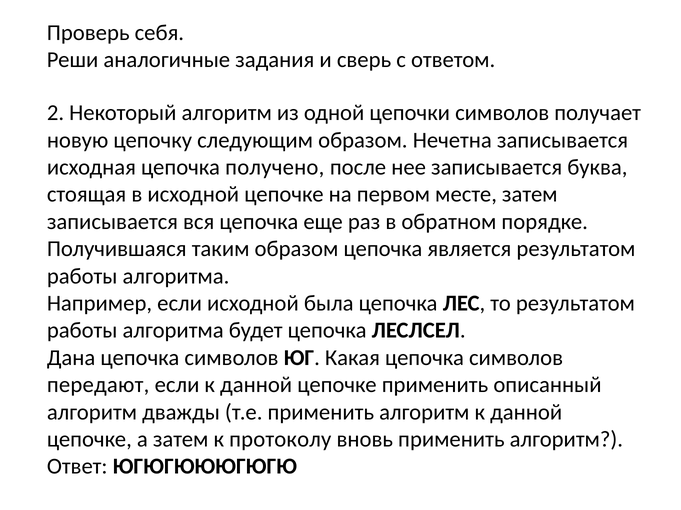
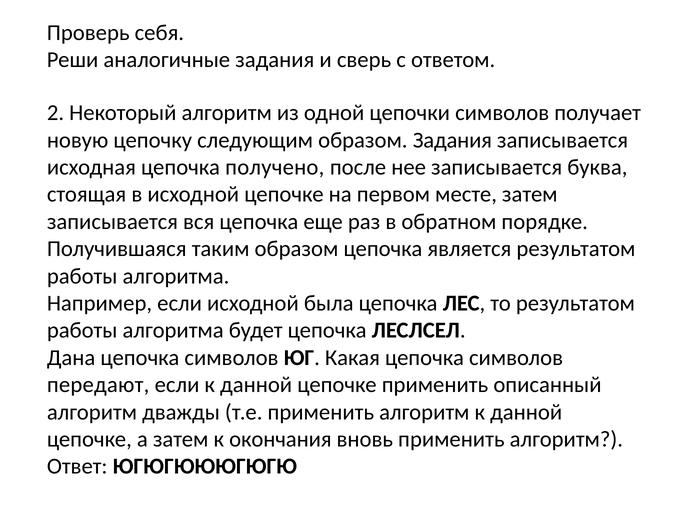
образом Нечетна: Нечетна -> Задания (452, 140)
протоколу: протоколу -> окончания (280, 440)
